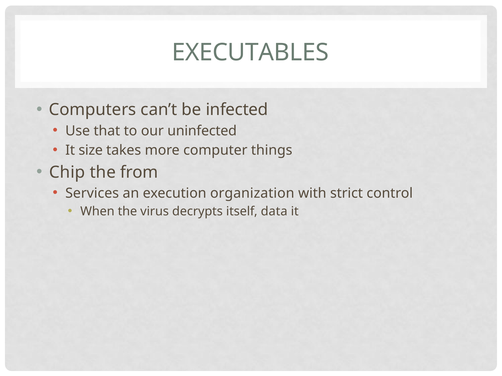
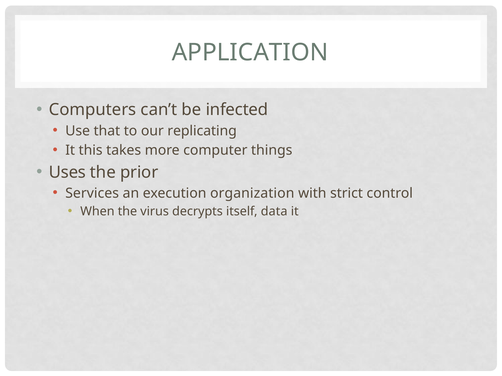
EXECUTABLES: EXECUTABLES -> APPLICATION (250, 53)
uninfected: uninfected -> replicating (202, 131)
size: size -> this (91, 150)
Chip: Chip -> Uses (67, 172)
from: from -> prior (139, 172)
